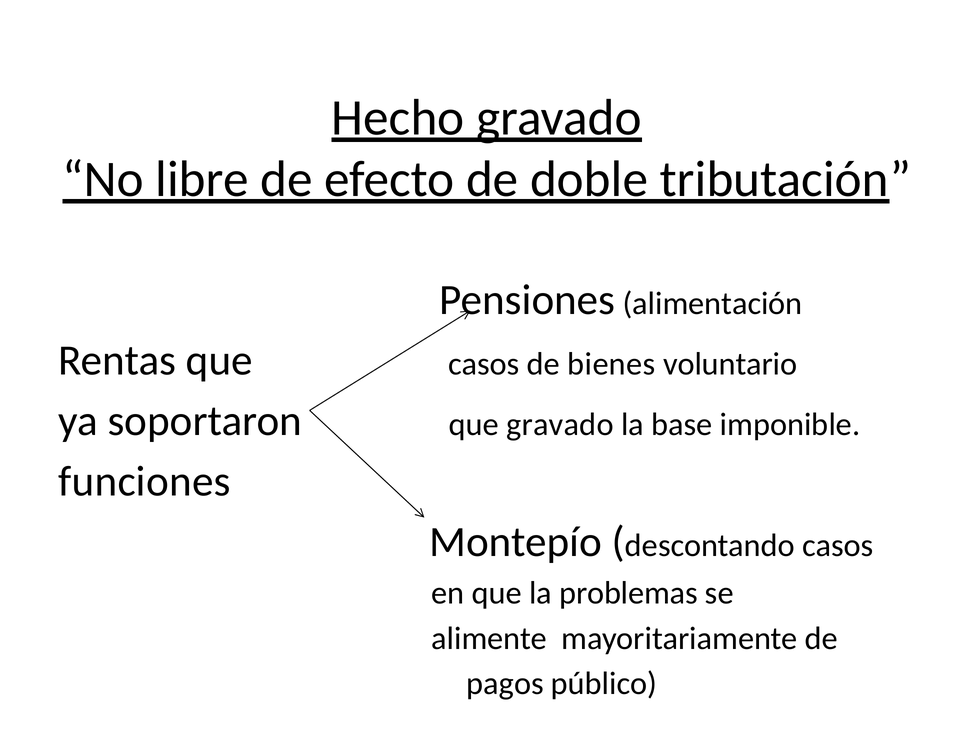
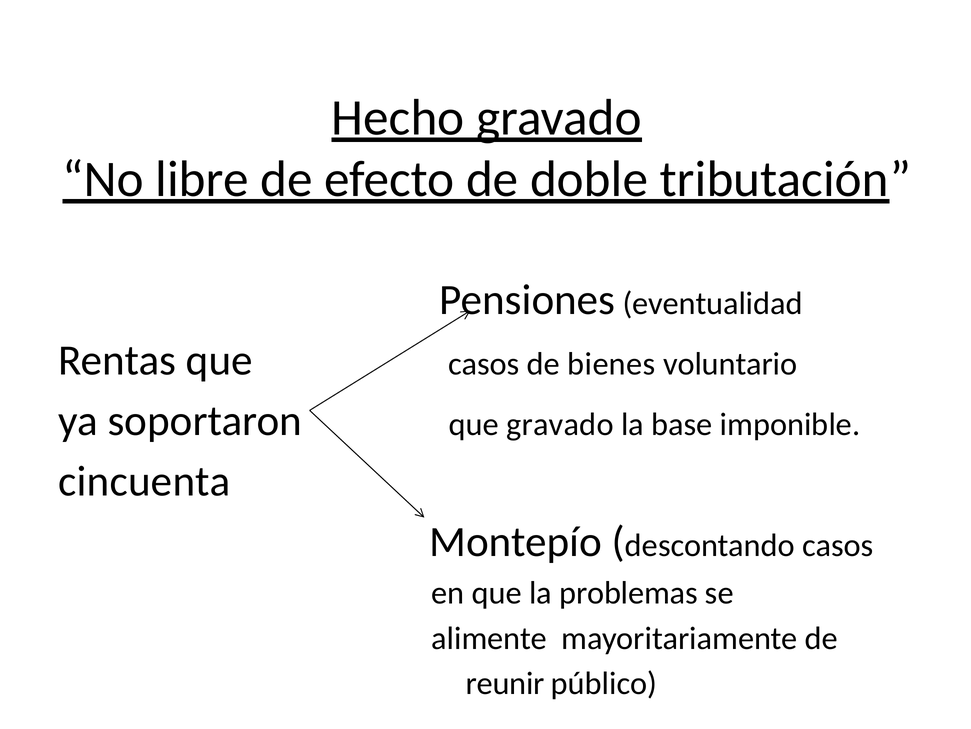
alimentación: alimentación -> eventualidad (713, 303)
funciones: funciones -> cincuenta (144, 481)
pagos: pagos -> reunir (505, 683)
